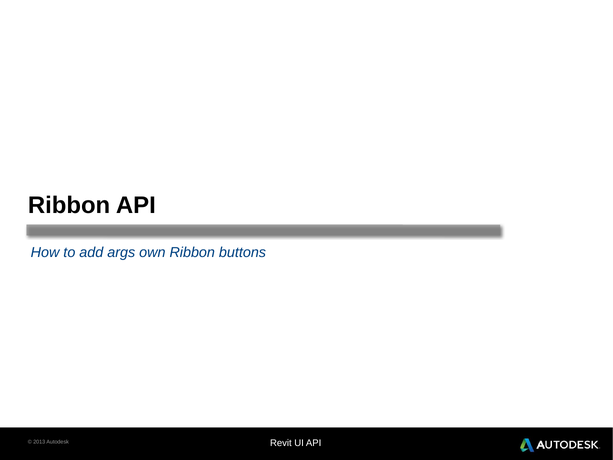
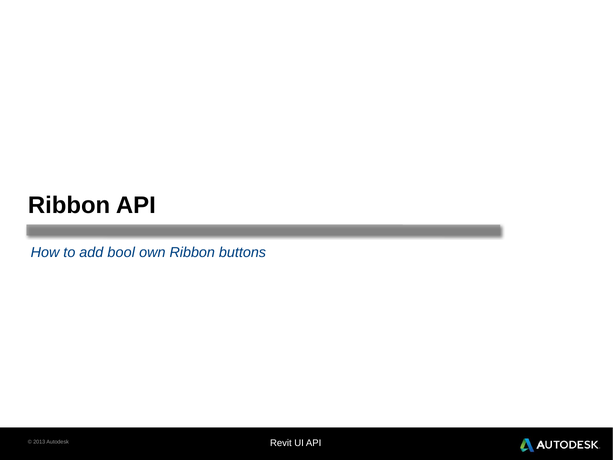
args: args -> bool (121, 252)
